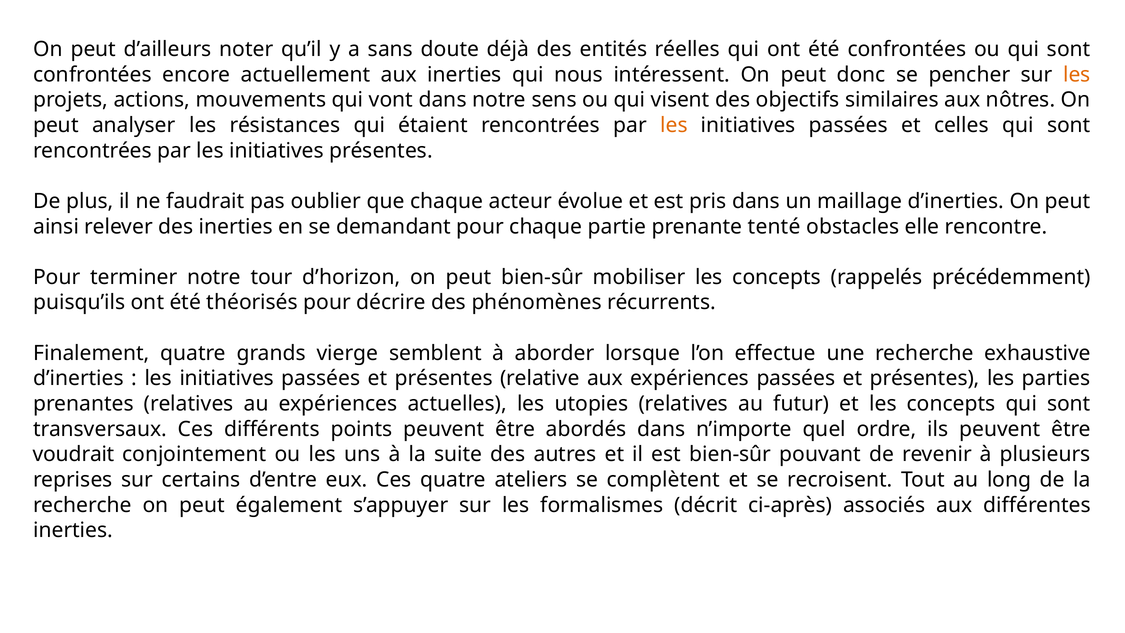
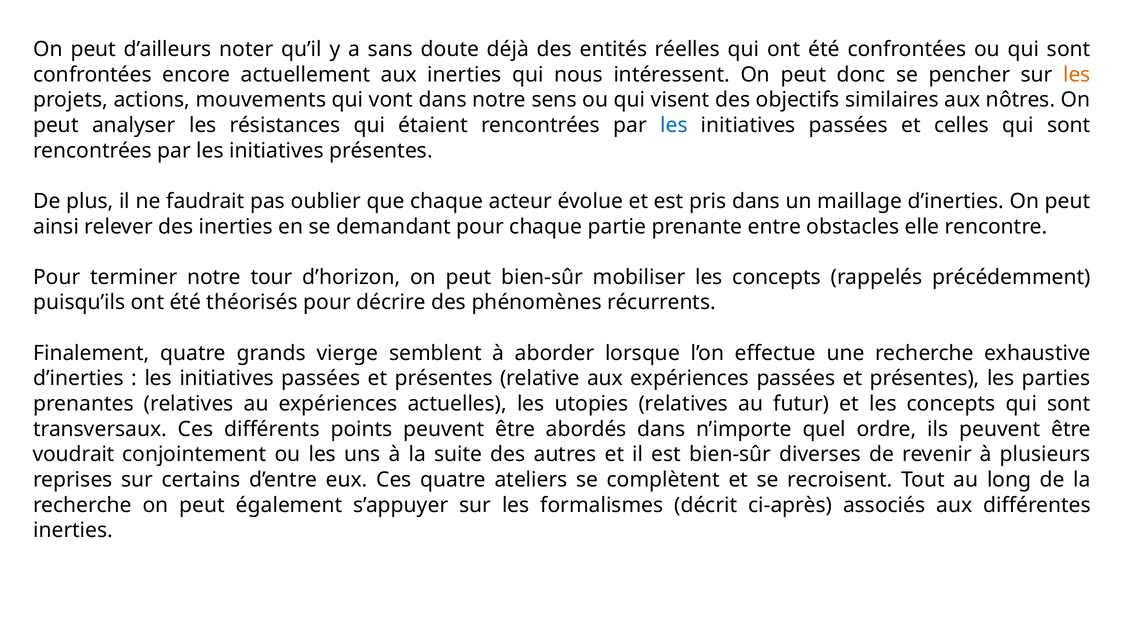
les colour: orange -> blue (674, 125)
tenté: tenté -> entre (774, 226)
pouvant: pouvant -> diverses (820, 454)
